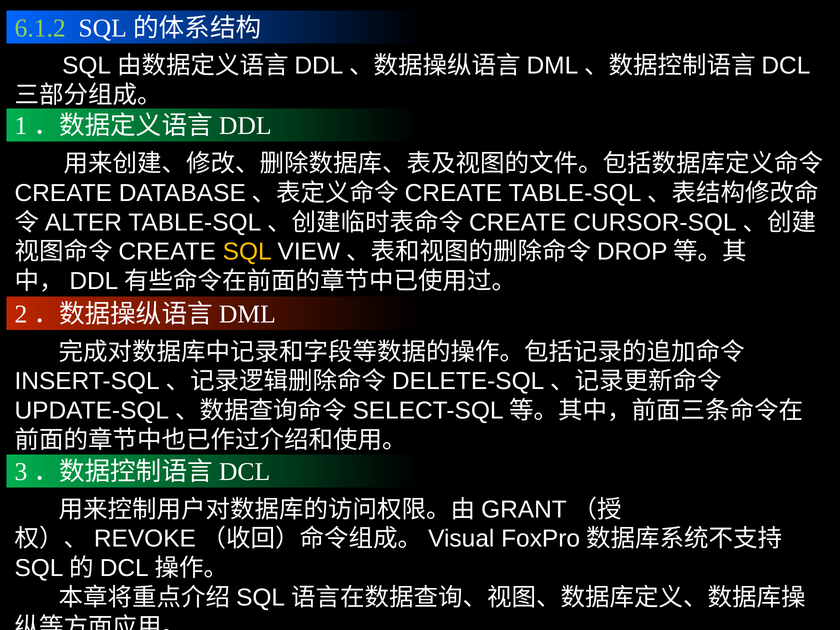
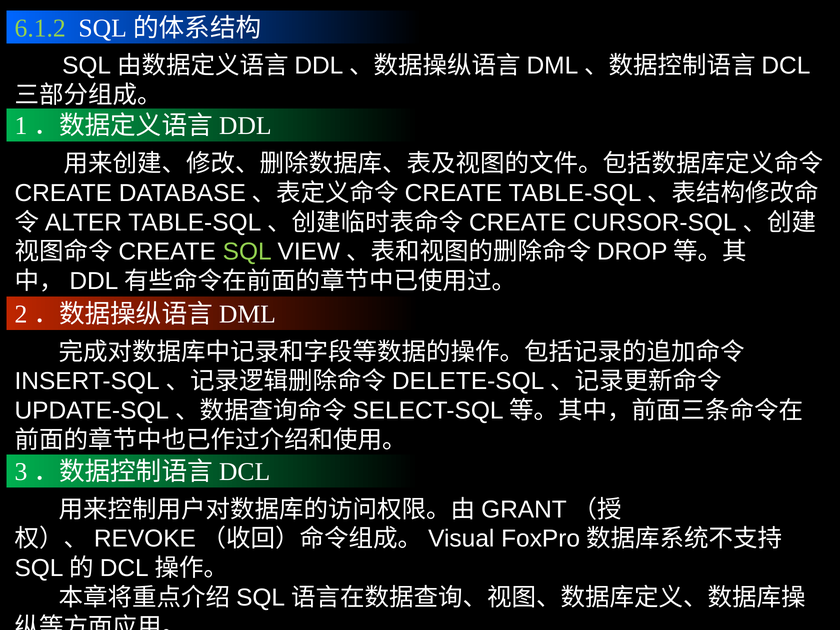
SQL colour: yellow -> light green (247, 252)
